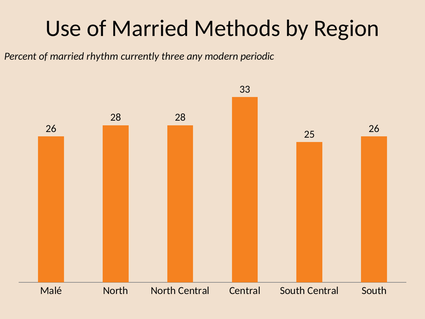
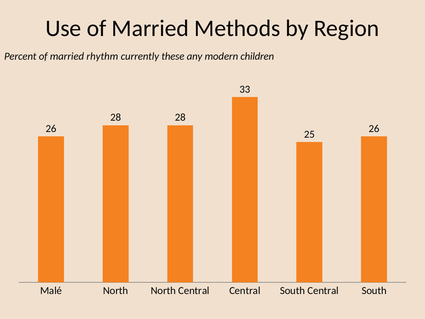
three: three -> these (173, 56)
periodic: periodic -> children (257, 56)
